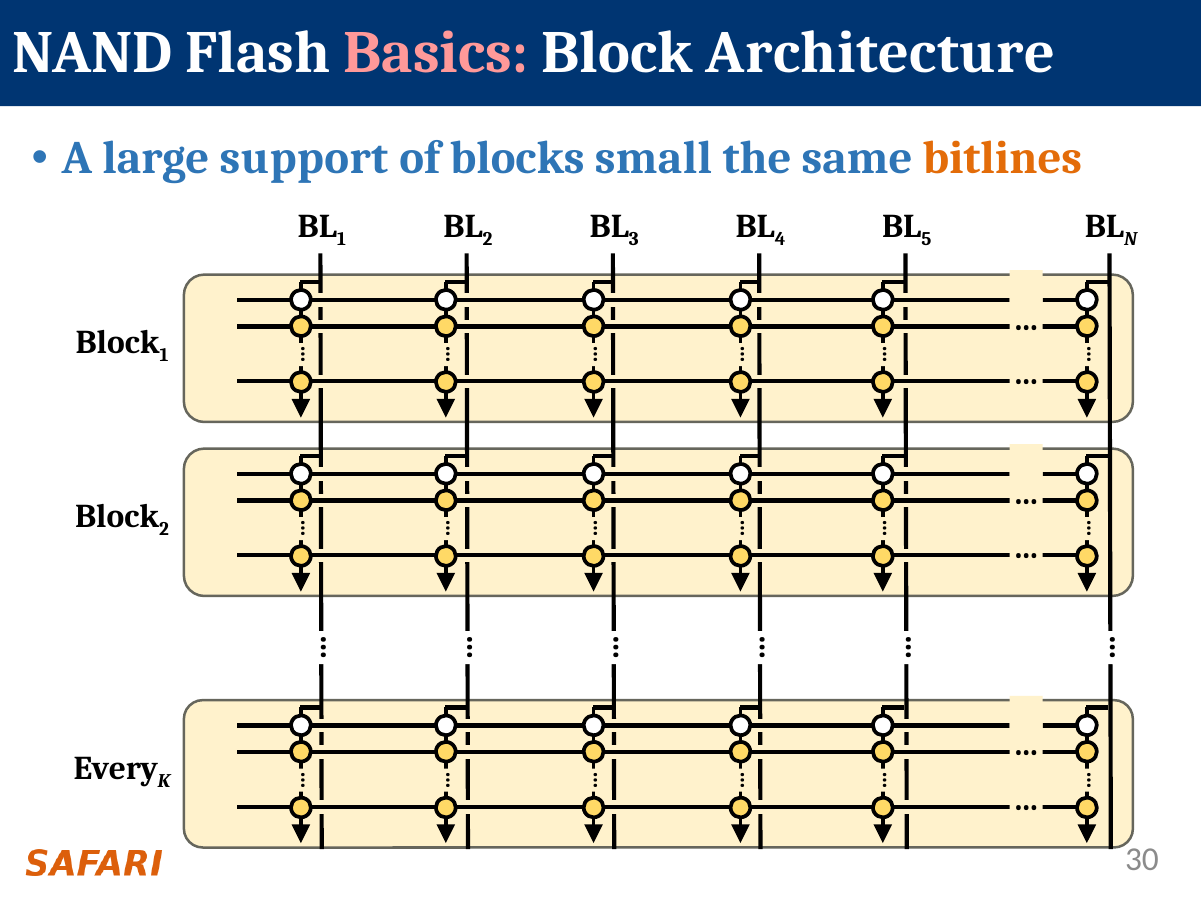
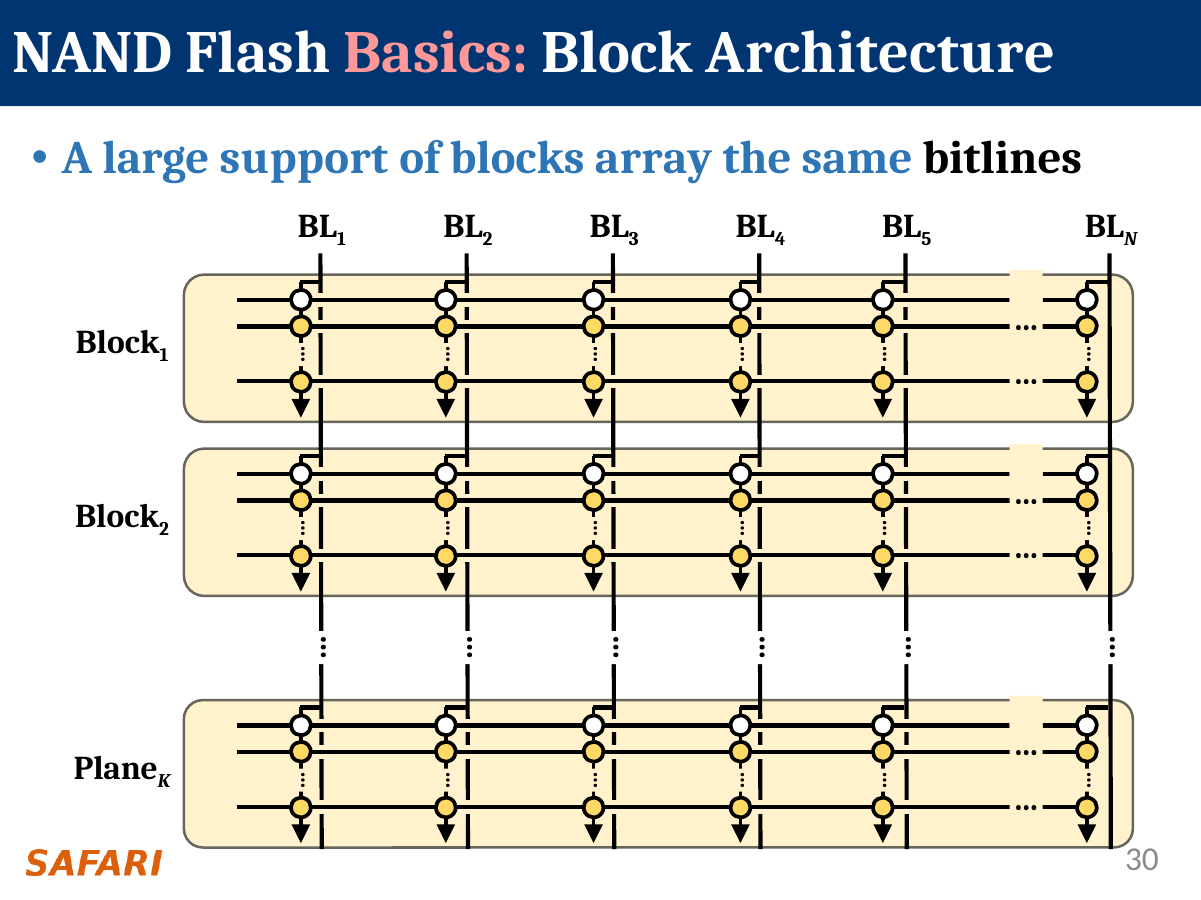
small: small -> array (654, 159)
bitlines colour: orange -> black (1002, 159)
Every: Every -> Plane (116, 769)
